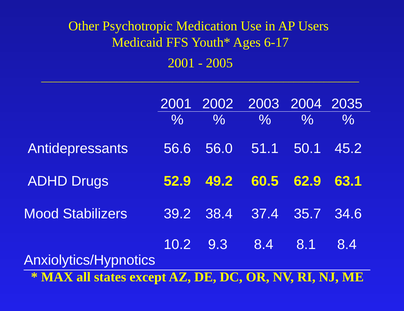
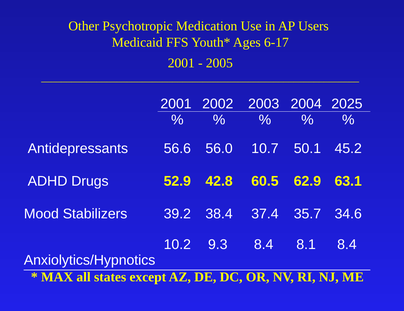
2035: 2035 -> 2025 (347, 104)
51.1: 51.1 -> 10.7 (265, 149)
49.2: 49.2 -> 42.8 (219, 181)
